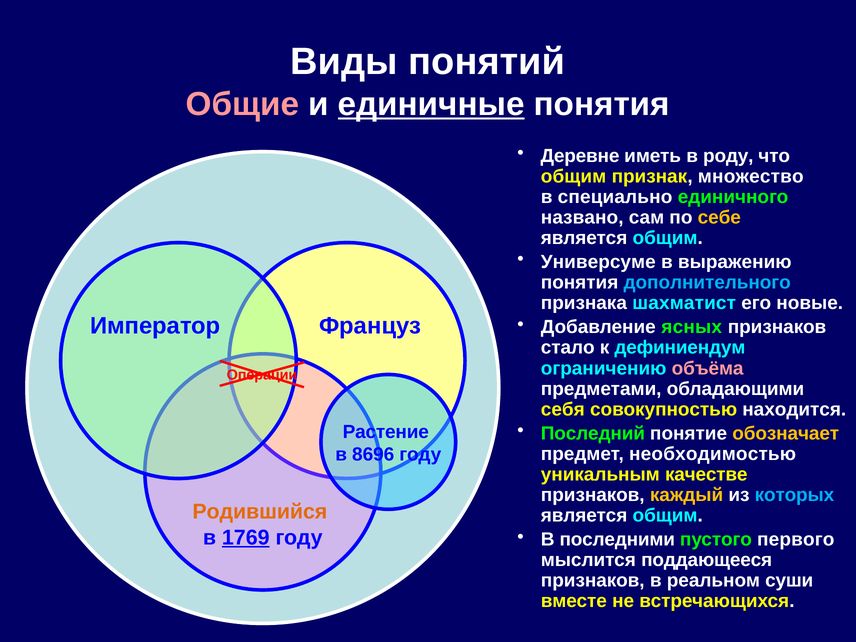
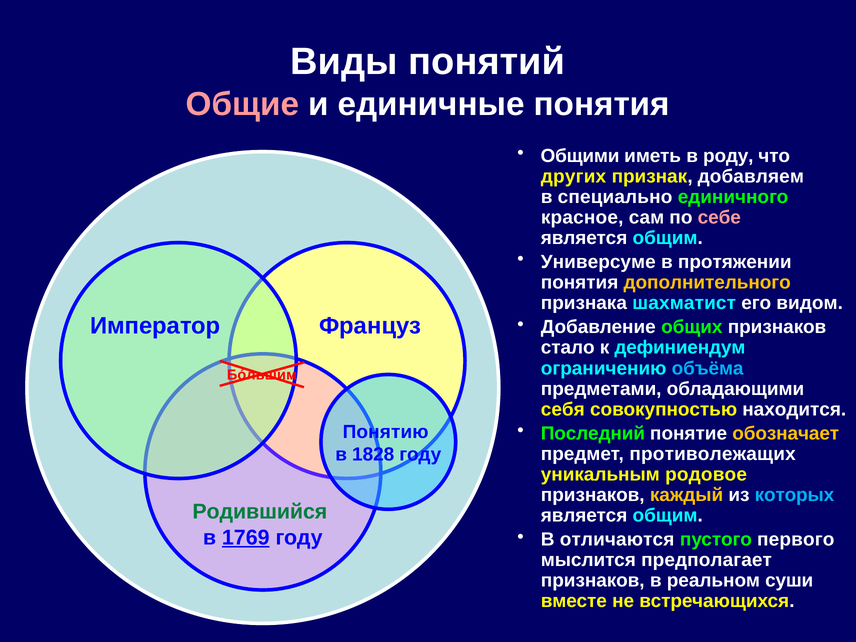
единичные underline: present -> none (431, 104)
Деревне: Деревне -> Общими (580, 156)
общим: общим -> других (574, 176)
множество: множество -> добавляем (751, 176)
названо: названо -> красное (582, 217)
себе colour: yellow -> pink (719, 217)
выражению: выражению -> протяжении (735, 262)
дополнительного colour: light blue -> yellow (707, 283)
новые: новые -> видом (810, 303)
ясных: ясных -> общих (692, 327)
объёма colour: pink -> light blue (708, 368)
Операции: Операции -> Бóльшим (262, 375)
Растение: Растение -> Понятию (386, 432)
необходимостью: необходимостью -> противолежащих (713, 454)
8696: 8696 -> 1828 (373, 455)
качестве: качестве -> родовое (706, 474)
Родившийся colour: orange -> green (260, 512)
последними: последними -> отличаются (617, 540)
поддающееся: поддающееся -> предполагает (707, 560)
